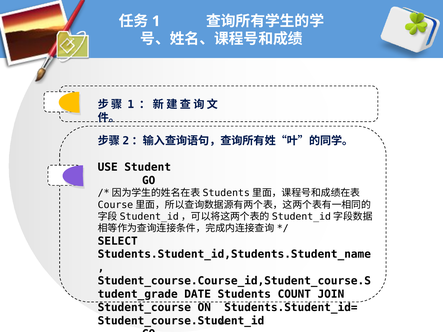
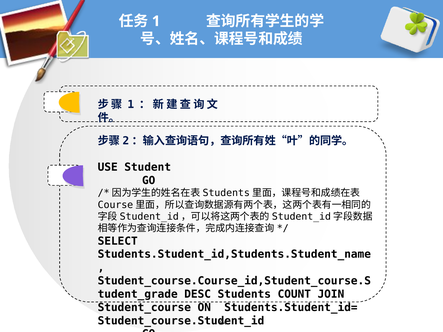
DATE: DATE -> DESC (198, 294)
